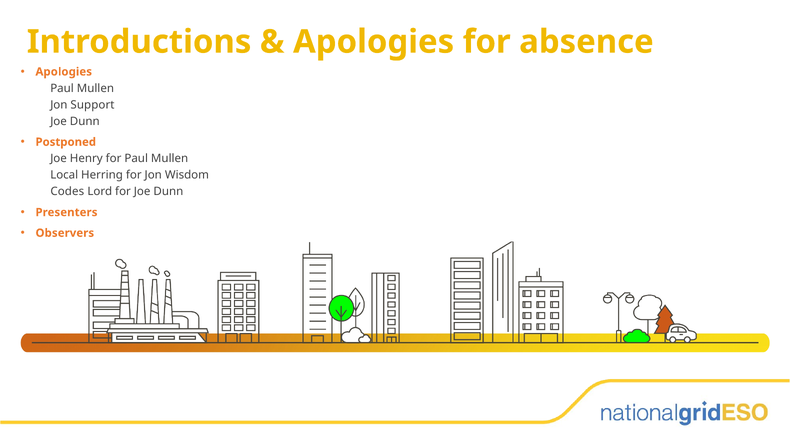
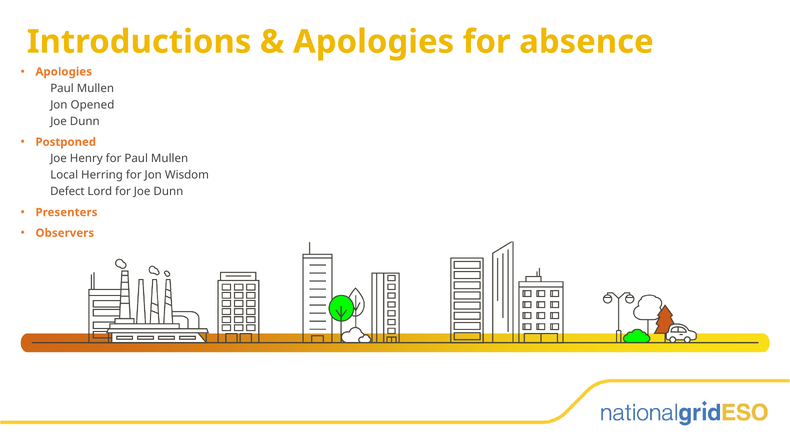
Support: Support -> Opened (92, 105)
Codes: Codes -> Defect (67, 192)
